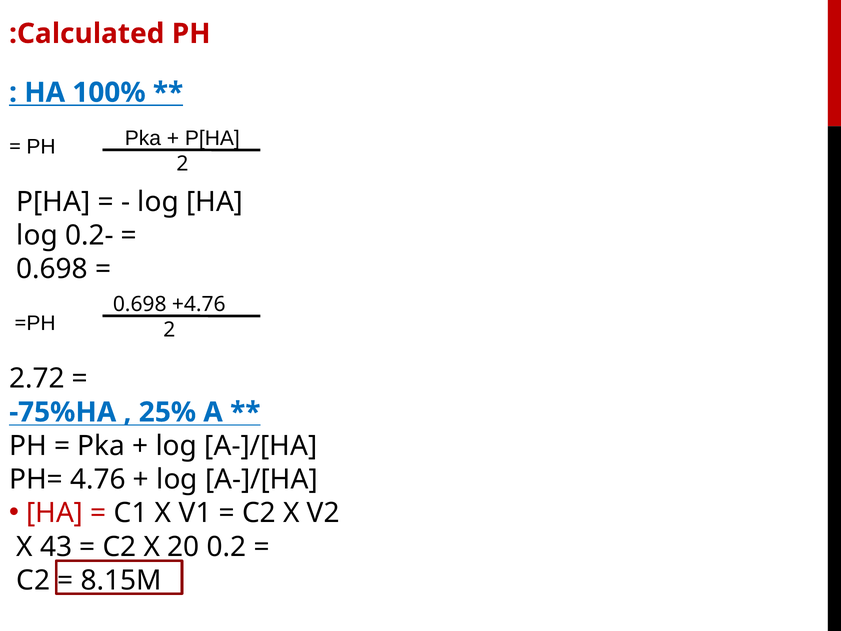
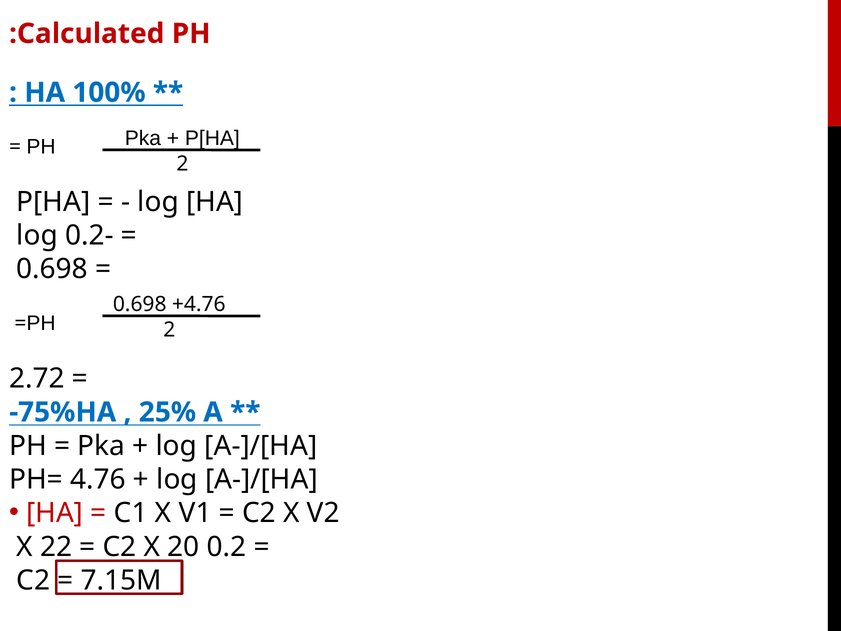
43: 43 -> 22 (56, 547)
8.15M: 8.15M -> 7.15M (121, 580)
